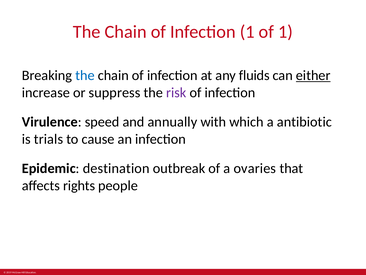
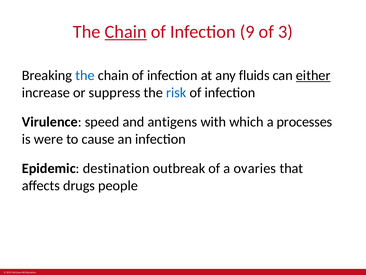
Chain underline: none -> present (126, 32)
Infection 1: 1 -> 9 (247, 32)
of 1: 1 -> 3 (285, 32)
risk colour: purple -> blue (176, 92)
annually: annually -> antigens (172, 122)
antibiotic: antibiotic -> processes (304, 122)
trials: trials -> were (49, 139)
rights: rights -> drugs (79, 185)
